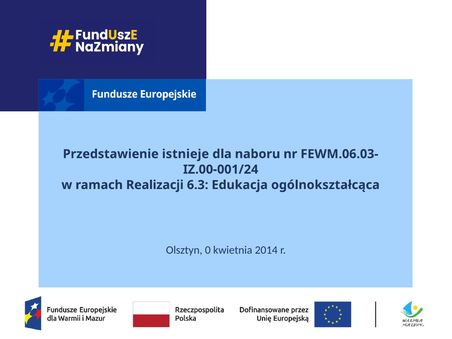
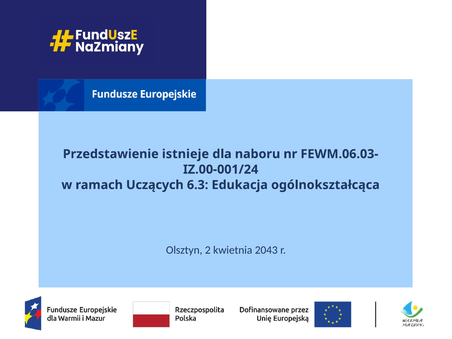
Realizacji: Realizacji -> Uczących (155, 185)
0: 0 -> 2 (208, 250)
2014: 2014 -> 2043 (266, 250)
